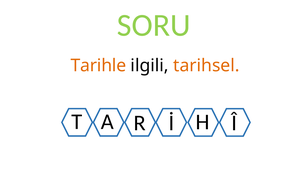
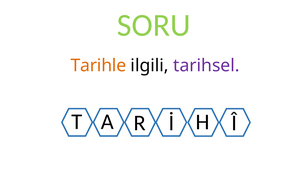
tarihsel colour: orange -> purple (206, 65)
